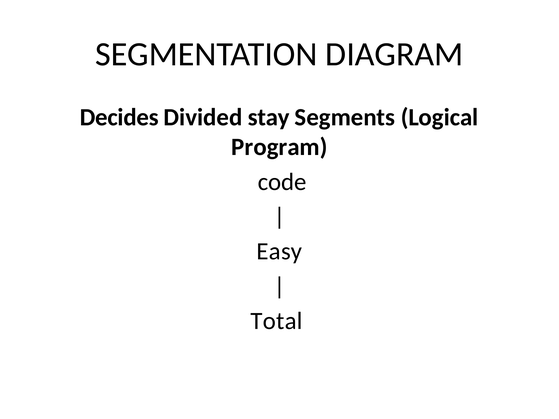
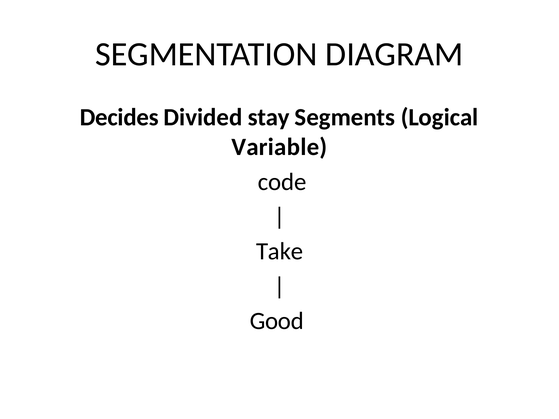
Program: Program -> Variable (279, 147)
Easy: Easy -> Take (280, 252)
Total: Total -> Good (277, 321)
